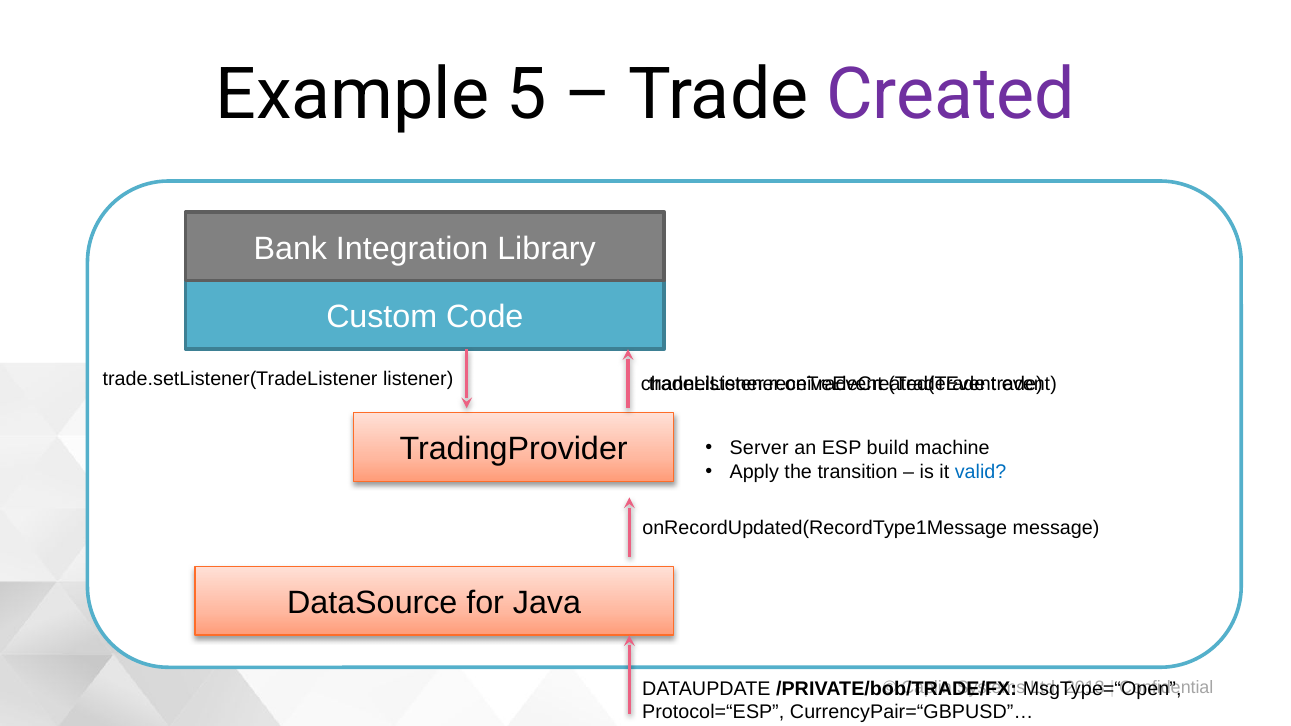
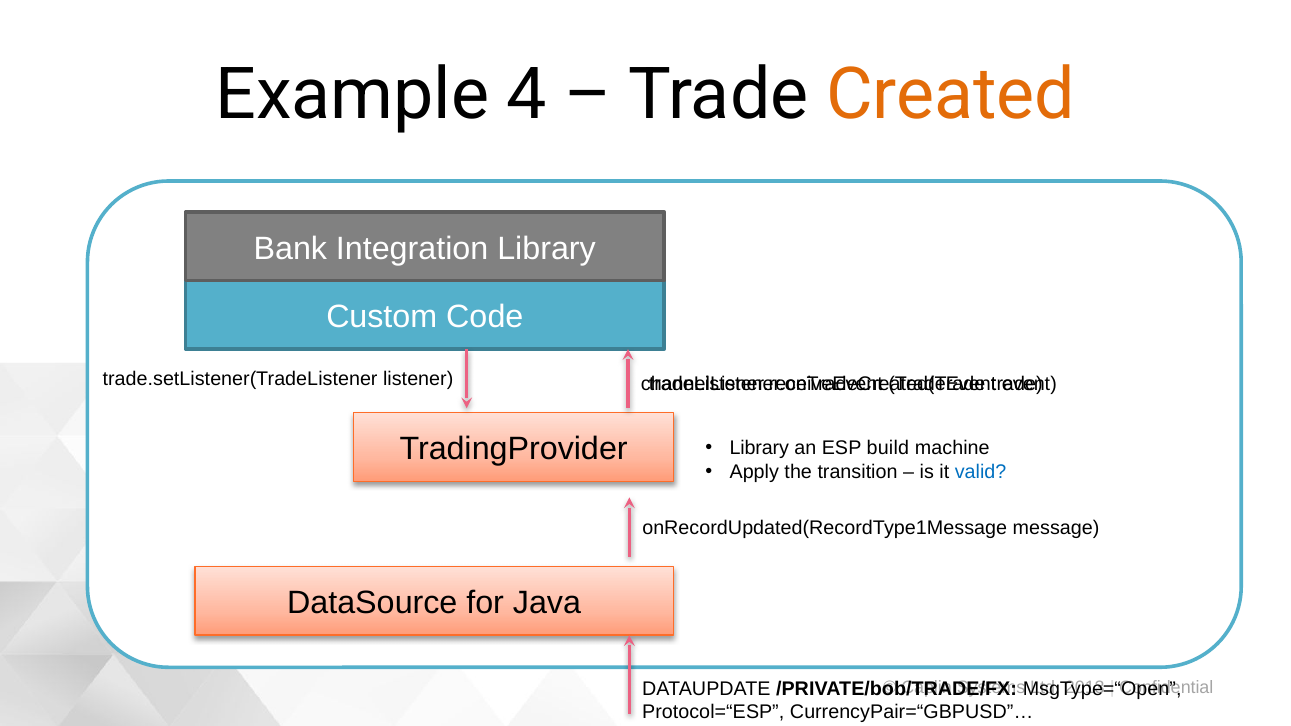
5: 5 -> 4 (527, 95)
Created colour: purple -> orange (951, 95)
Server: Server -> Library (759, 448)
